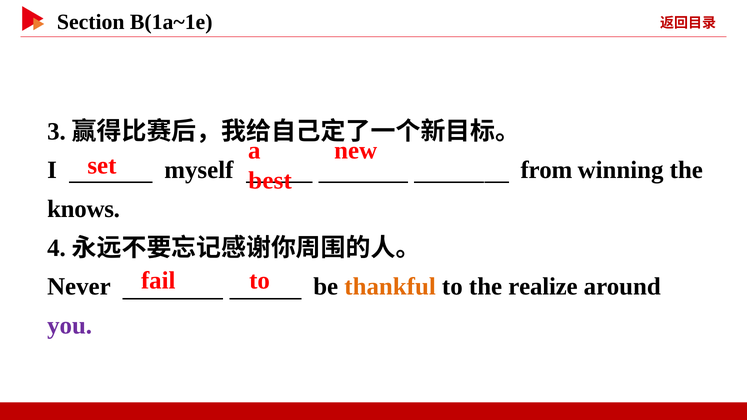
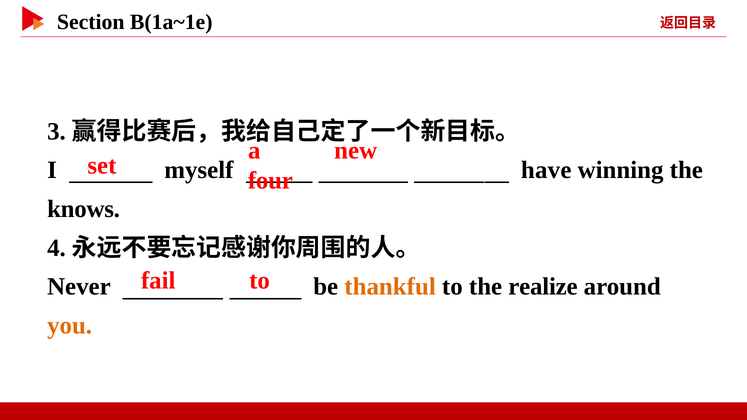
from: from -> have (546, 170)
best: best -> four (270, 181)
you colour: purple -> orange (70, 326)
